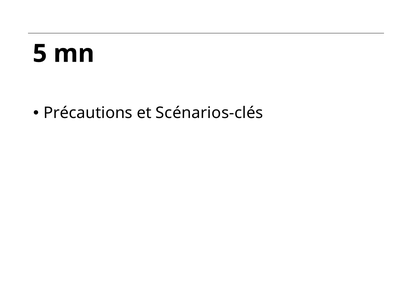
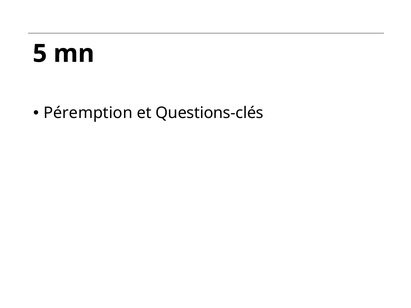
Précautions: Précautions -> Péremption (88, 113)
Scénarios-clés: Scénarios-clés -> Questions-clés (210, 113)
